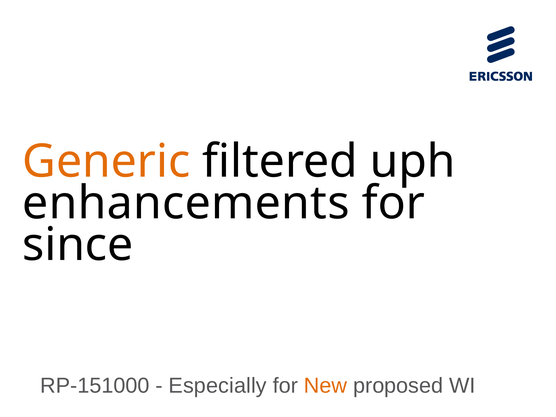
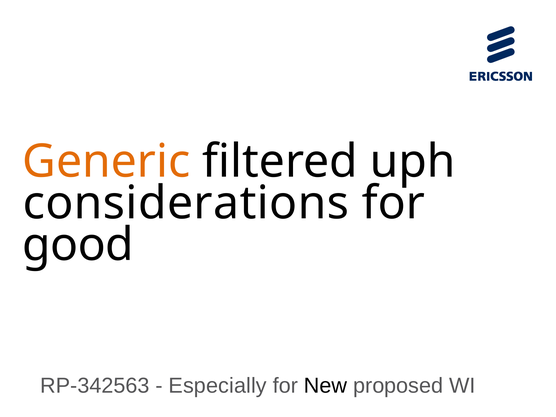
enhancements: enhancements -> considerations (186, 203)
since: since -> good (78, 245)
RP-151000: RP-151000 -> RP-342563 (95, 386)
New colour: orange -> black (326, 386)
